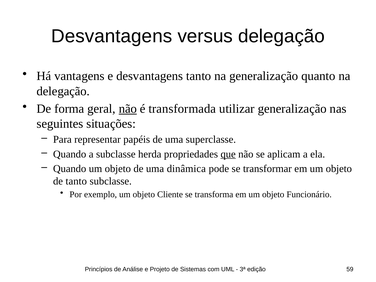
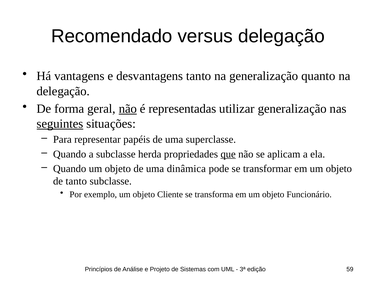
Desvantagens: Desvantagens -> Recomendado (112, 36)
transformada: transformada -> representadas (182, 109)
seguintes underline: none -> present (60, 124)
